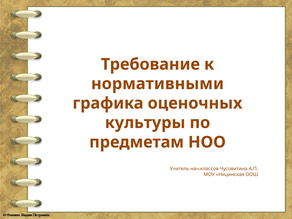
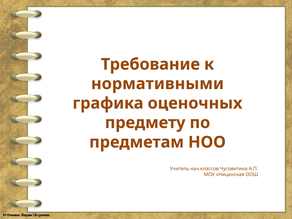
культуры: культуры -> предмету (145, 123)
